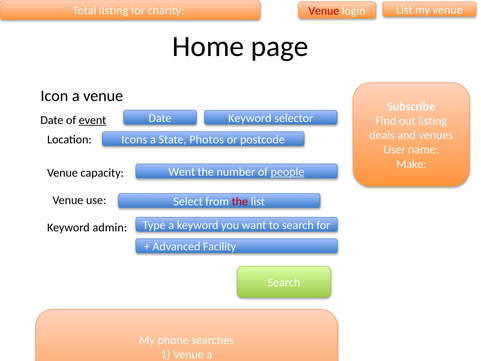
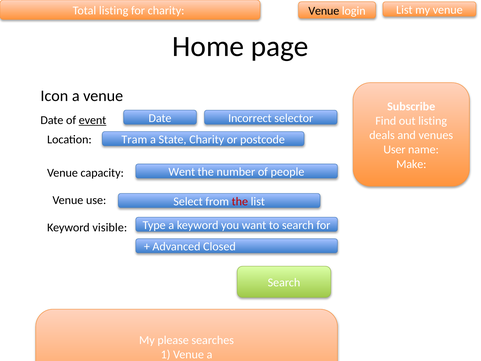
Venue colour: red -> black (324, 11)
Date Keyword: Keyword -> Incorrect (250, 118)
Icons: Icons -> Tram (134, 139)
State Photos: Photos -> Charity (207, 139)
people underline: present -> none (287, 172)
admin: admin -> visible (110, 228)
Facility: Facility -> Closed (219, 246)
phone: phone -> please (173, 340)
